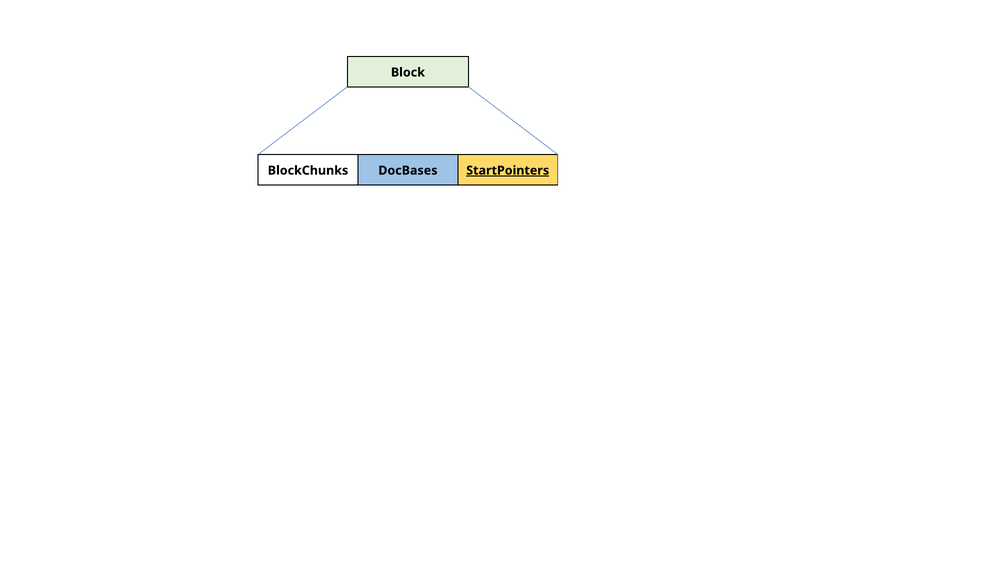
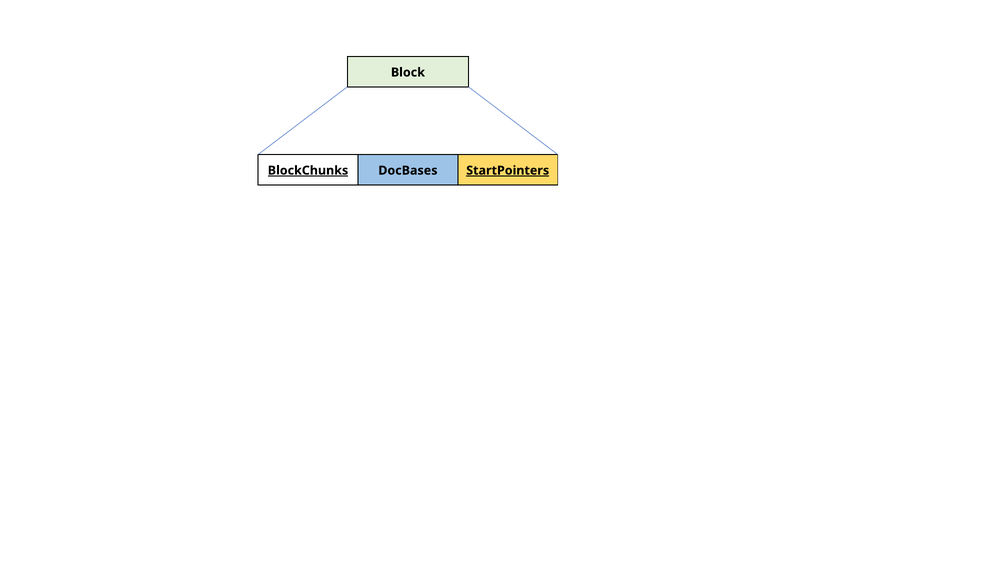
BlockChunks underline: none -> present (308, 171)
